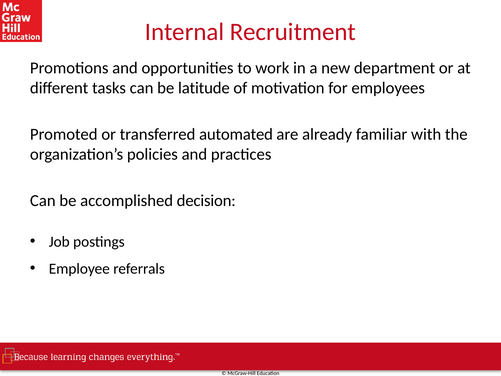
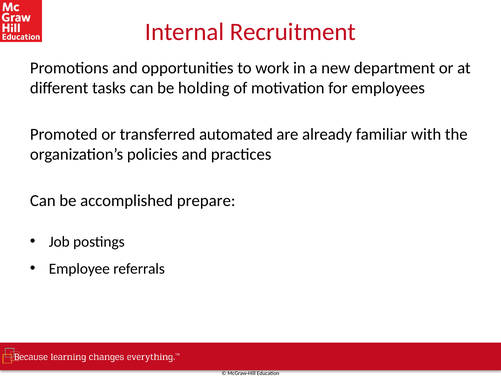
latitude: latitude -> holding (204, 88)
decision: decision -> prepare (206, 200)
